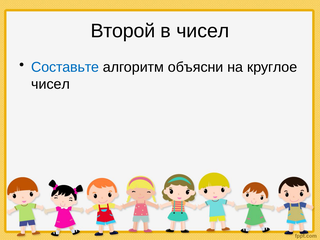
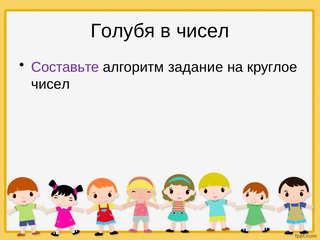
Второй: Второй -> Голубя (123, 31)
Составьте colour: blue -> purple (65, 67)
объясни: объясни -> задание (196, 67)
